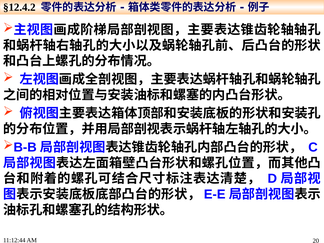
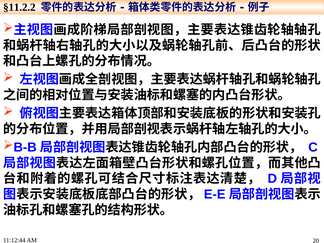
§12.4.2: §12.4.2 -> §11.2.2 (19, 7)
